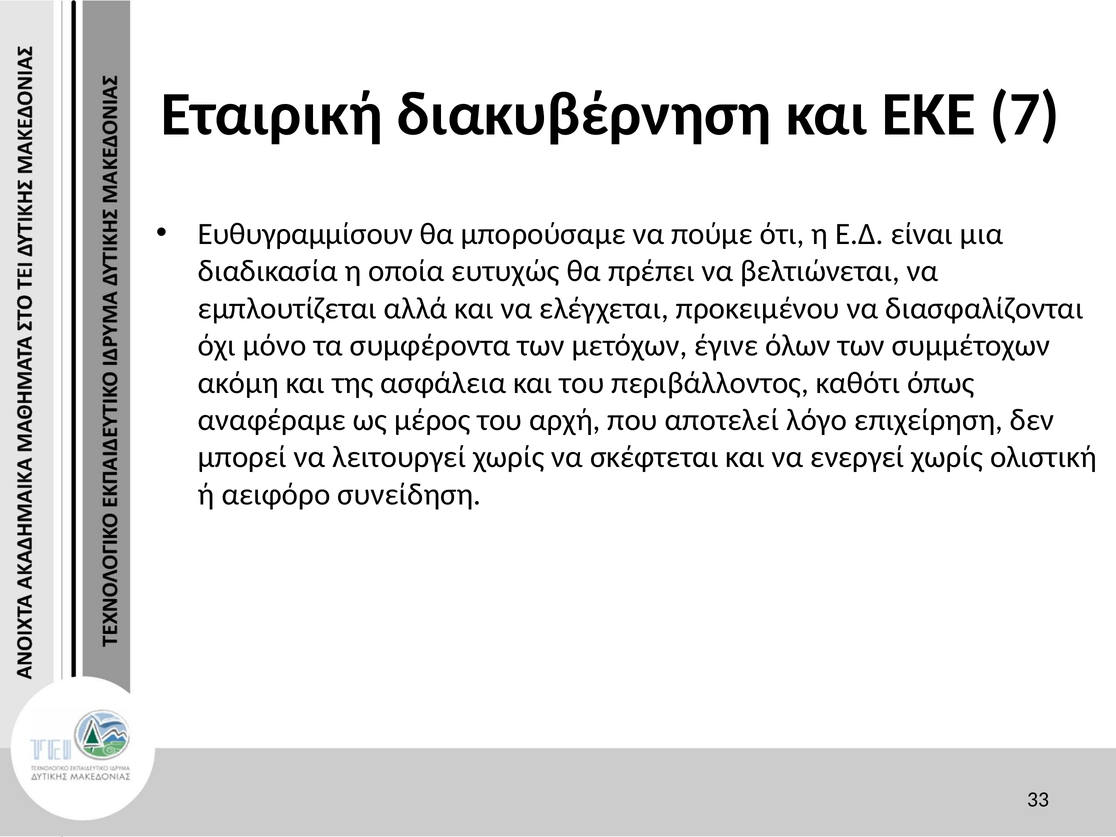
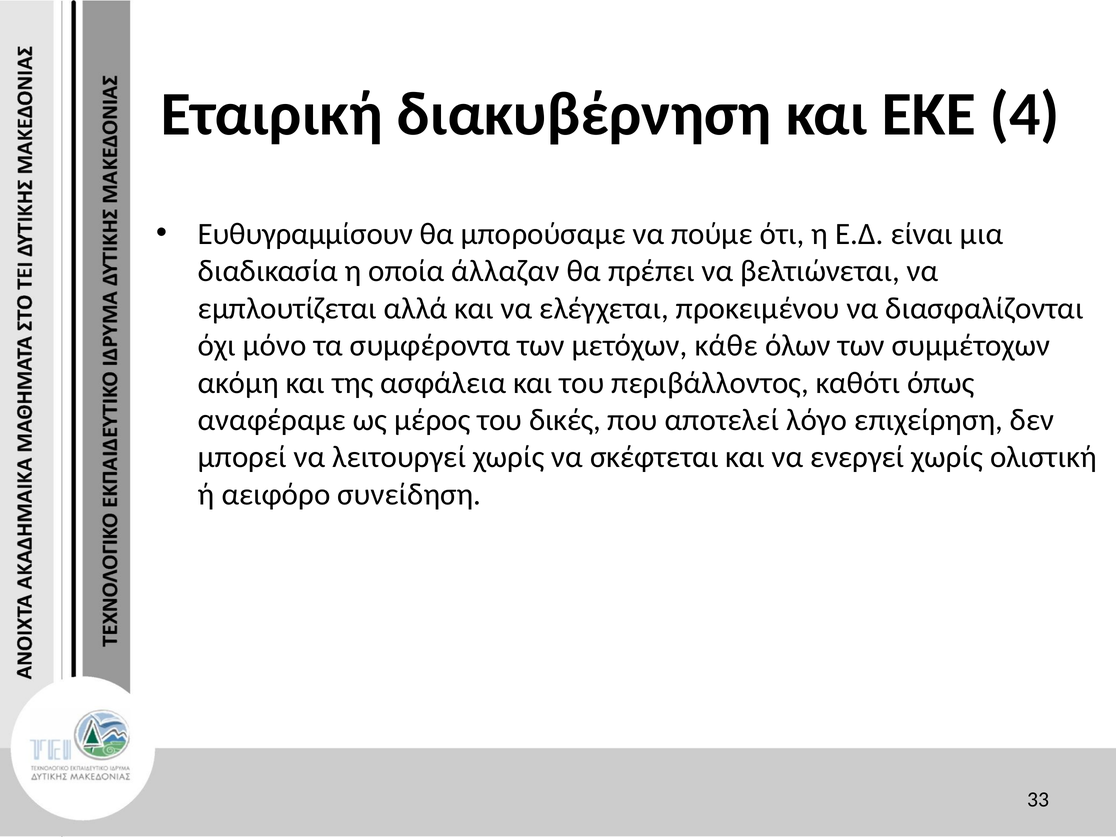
7: 7 -> 4 (1025, 114)
ευτυχώς: ευτυχώς -> άλλαζαν (505, 271)
έγινε: έγινε -> κάθε (726, 346)
αρχή: αρχή -> δικές (565, 420)
